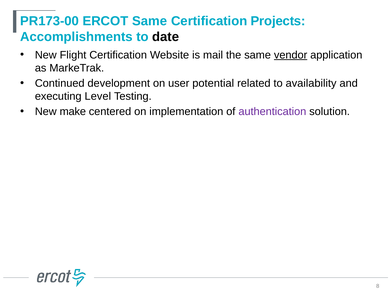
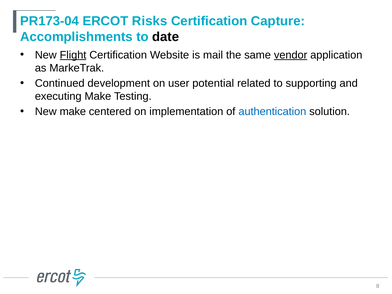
PR173-00: PR173-00 -> PR173-04 (50, 21)
ERCOT Same: Same -> Risks (150, 21)
Projects: Projects -> Capture (278, 21)
Flight underline: none -> present (73, 55)
availability: availability -> supporting (311, 83)
executing Level: Level -> Make (98, 96)
authentication colour: purple -> blue (272, 112)
